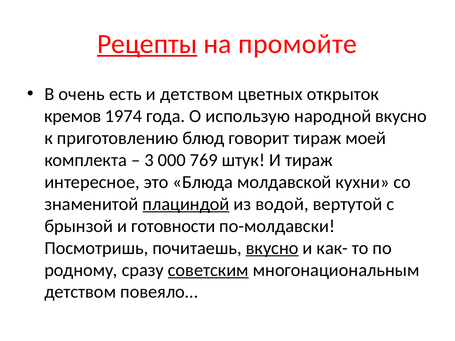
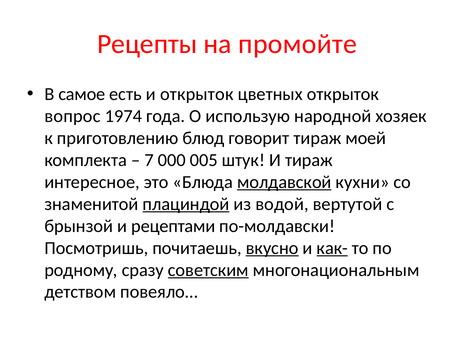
Рецепты underline: present -> none (147, 44)
очень: очень -> самое (82, 94)
и детством: детством -> открыток (197, 94)
кремов: кремов -> вопрос (73, 116)
народной вкусно: вкусно -> хозяек (401, 116)
3: 3 -> 7 (149, 160)
769: 769 -> 005 (204, 160)
молдавской underline: none -> present (284, 182)
готовности: готовности -> рецептами (173, 226)
как- underline: none -> present (332, 248)
